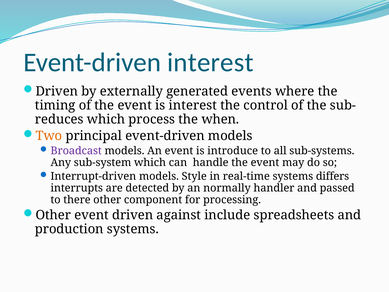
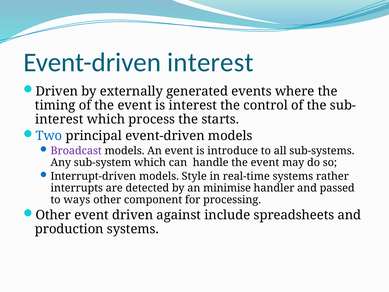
reduces: reduces -> interest (59, 119)
when: when -> starts (220, 119)
Two colour: orange -> blue (49, 136)
differs: differs -> rather (332, 176)
normally: normally -> minimise (227, 188)
there: there -> ways (77, 200)
